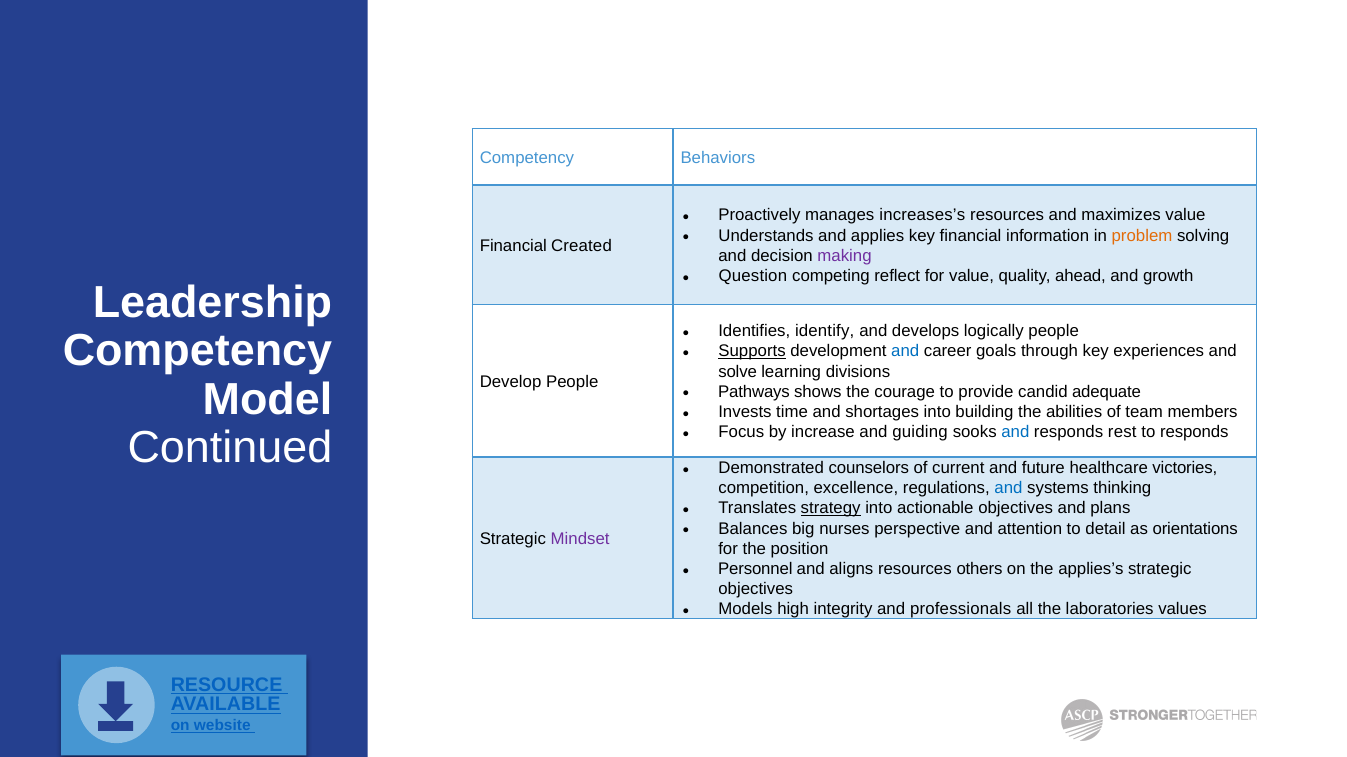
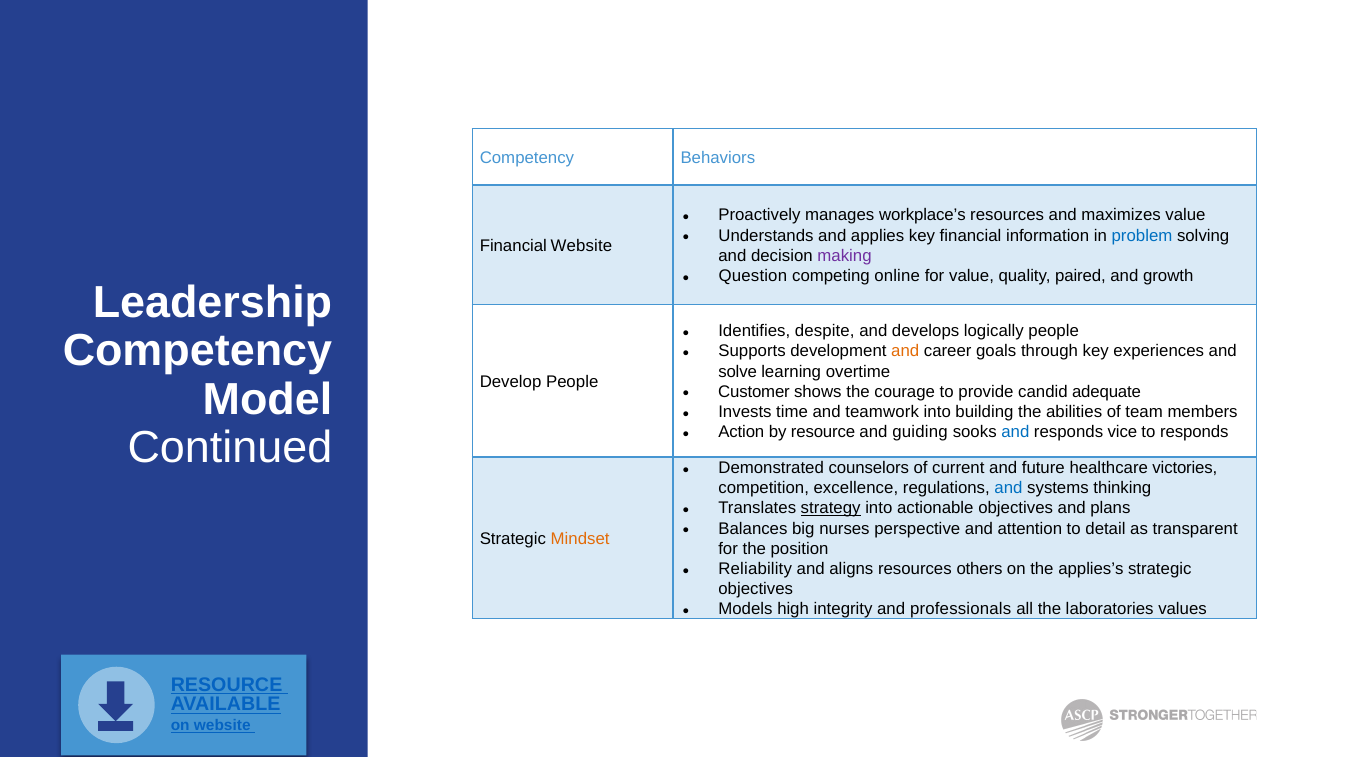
increases’s: increases’s -> workplace’s (922, 216)
problem colour: orange -> blue (1142, 236)
Financial Created: Created -> Website (581, 246)
reflect: reflect -> online (897, 276)
ahead: ahead -> paired (1081, 276)
identify: identify -> despite (825, 332)
Supports underline: present -> none (752, 352)
and colour: blue -> orange (905, 352)
divisions: divisions -> overtime (858, 372)
Pathways: Pathways -> Customer (754, 392)
shortages: shortages -> teamwork (882, 412)
Focus: Focus -> Action (741, 432)
by increase: increase -> resource (823, 432)
rest: rest -> vice (1122, 432)
orientations: orientations -> transparent (1195, 529)
Mindset colour: purple -> orange (580, 539)
Personnel: Personnel -> Reliability (755, 569)
